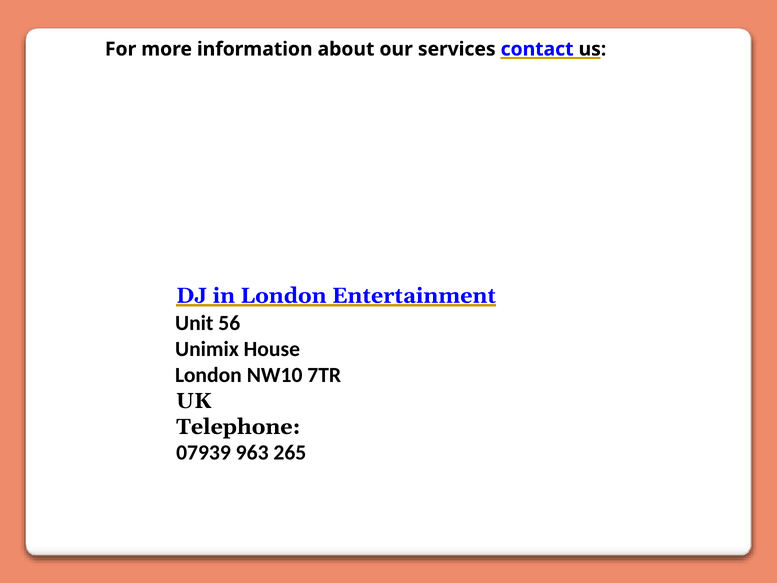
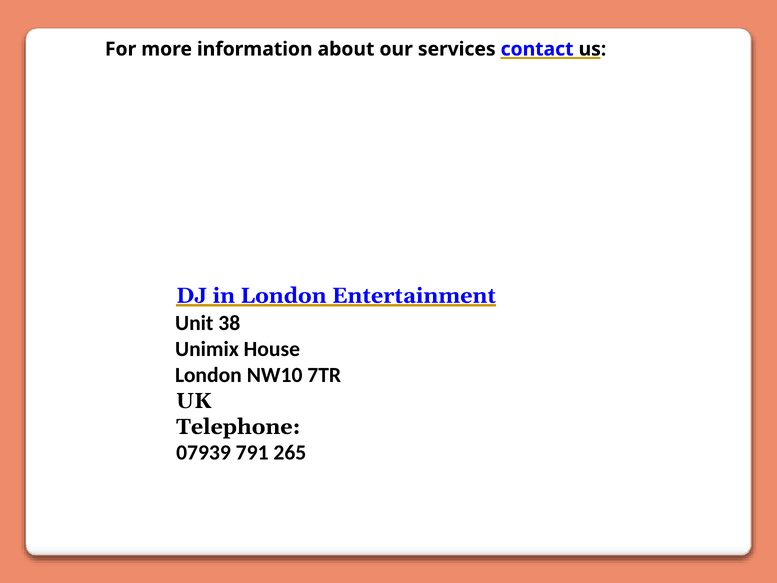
56: 56 -> 38 (229, 323)
963: 963 -> 791 (252, 452)
